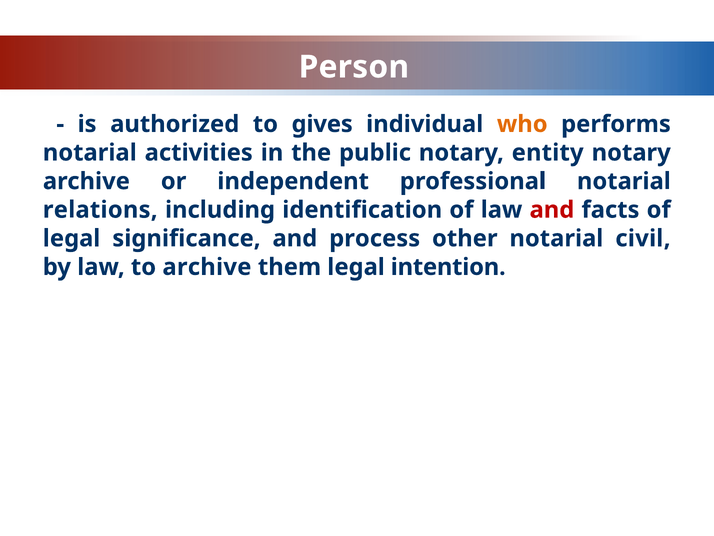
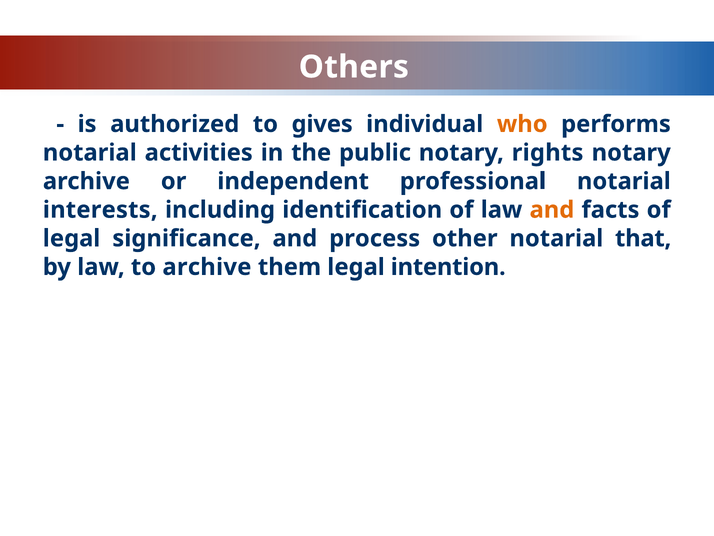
Person: Person -> Others (354, 67)
entity: entity -> rights (548, 153)
relations: relations -> interests (100, 210)
and colour: red -> orange (552, 210)
civil: civil -> that (643, 238)
